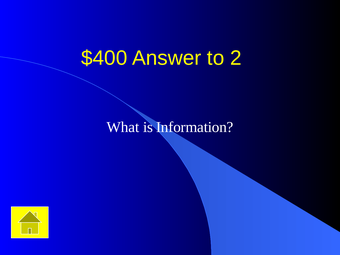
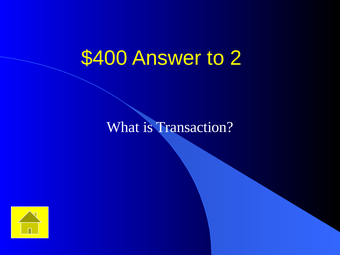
Information: Information -> Transaction (195, 127)
